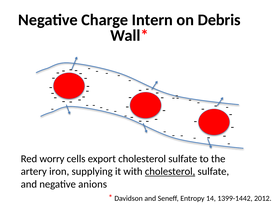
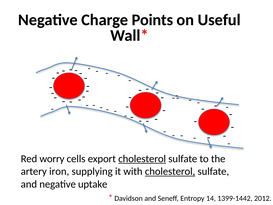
Intern: Intern -> Points (152, 20)
Debris: Debris -> Useful (219, 20)
cholesterol underline: none -> present (142, 159)
anions: anions -> uptake (93, 184)
